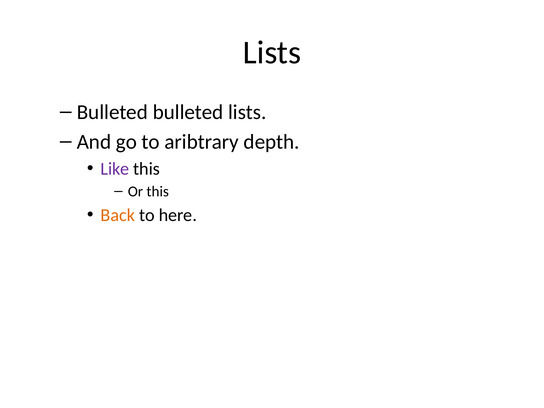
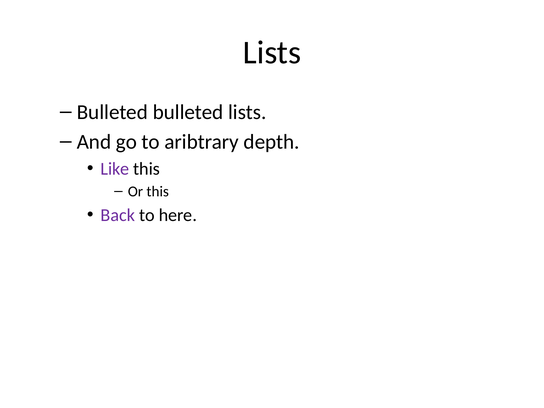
Back colour: orange -> purple (118, 215)
